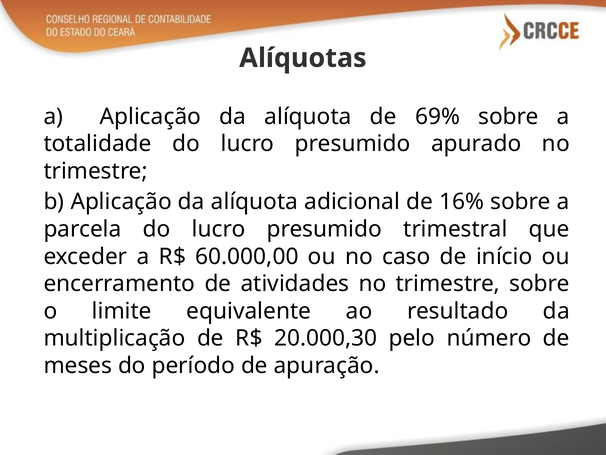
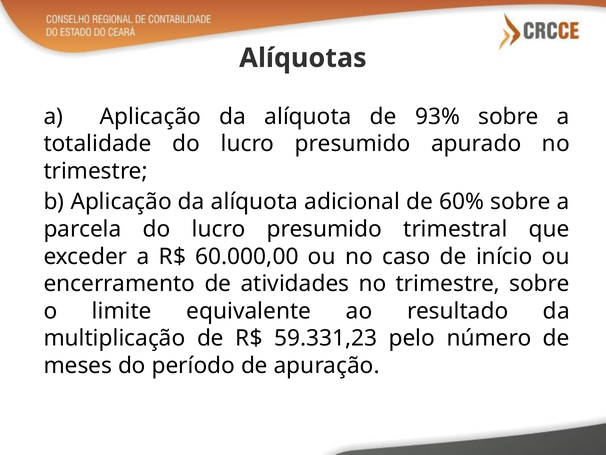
69%: 69% -> 93% (437, 116)
16%: 16% -> 60% (462, 202)
20.000,30: 20.000,30 -> 59.331,23 (326, 338)
